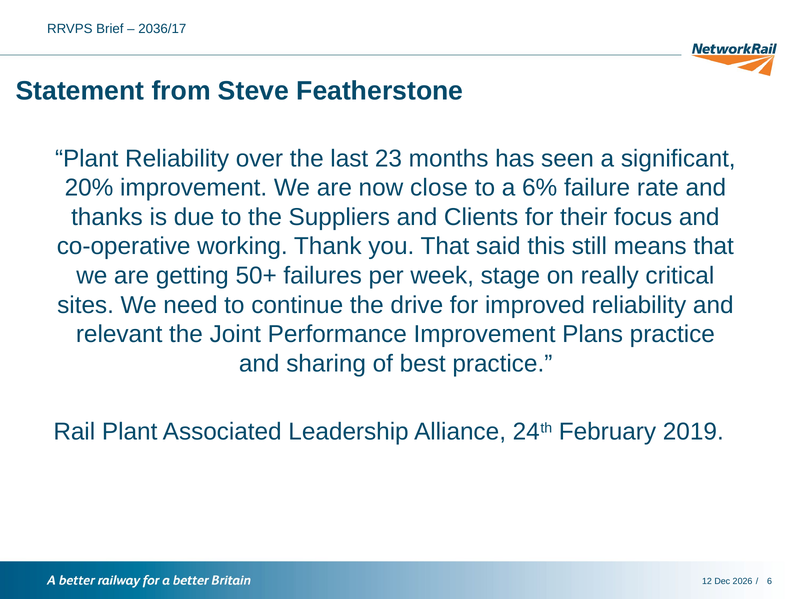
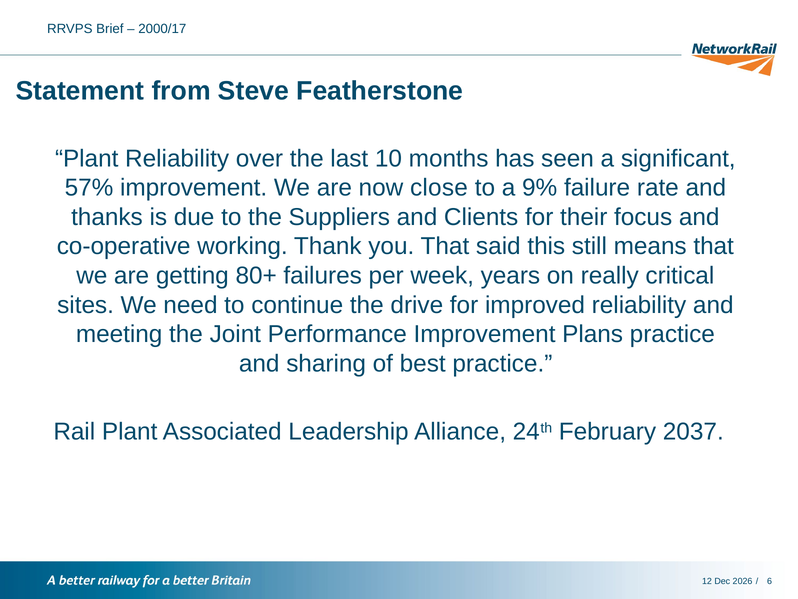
2036/17: 2036/17 -> 2000/17 (162, 29)
23: 23 -> 10 (388, 158)
20%: 20% -> 57% (89, 188)
6%: 6% -> 9% (540, 188)
50+: 50+ -> 80+ (256, 275)
stage: stage -> years (510, 275)
relevant: relevant -> meeting (119, 334)
2019: 2019 -> 2037 (693, 431)
